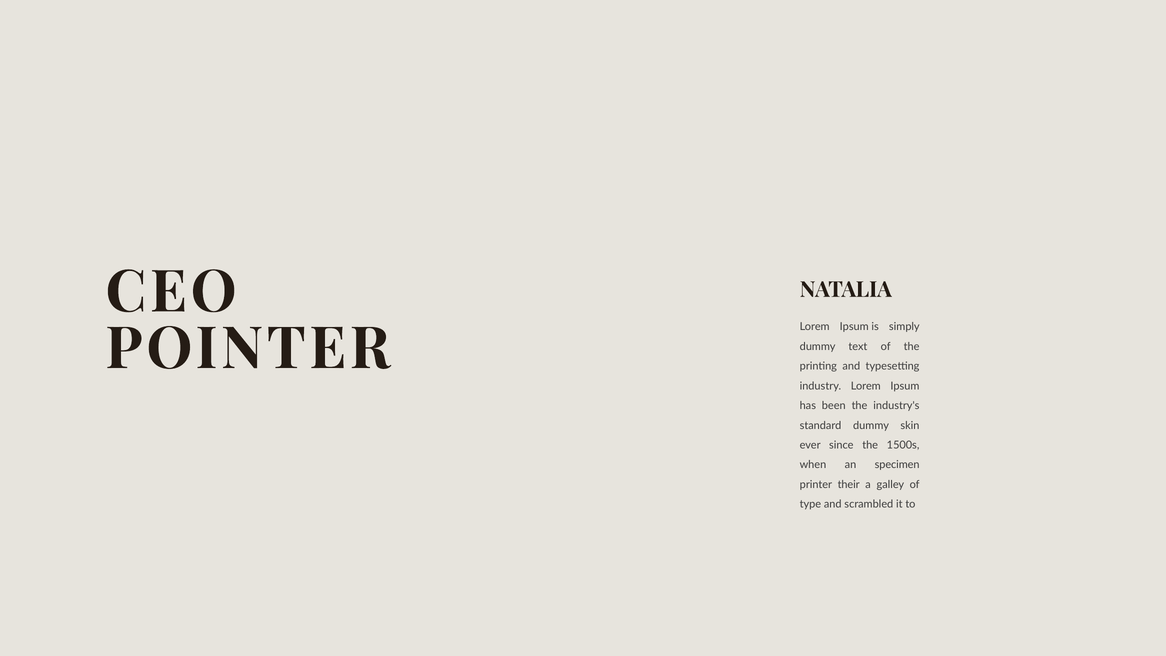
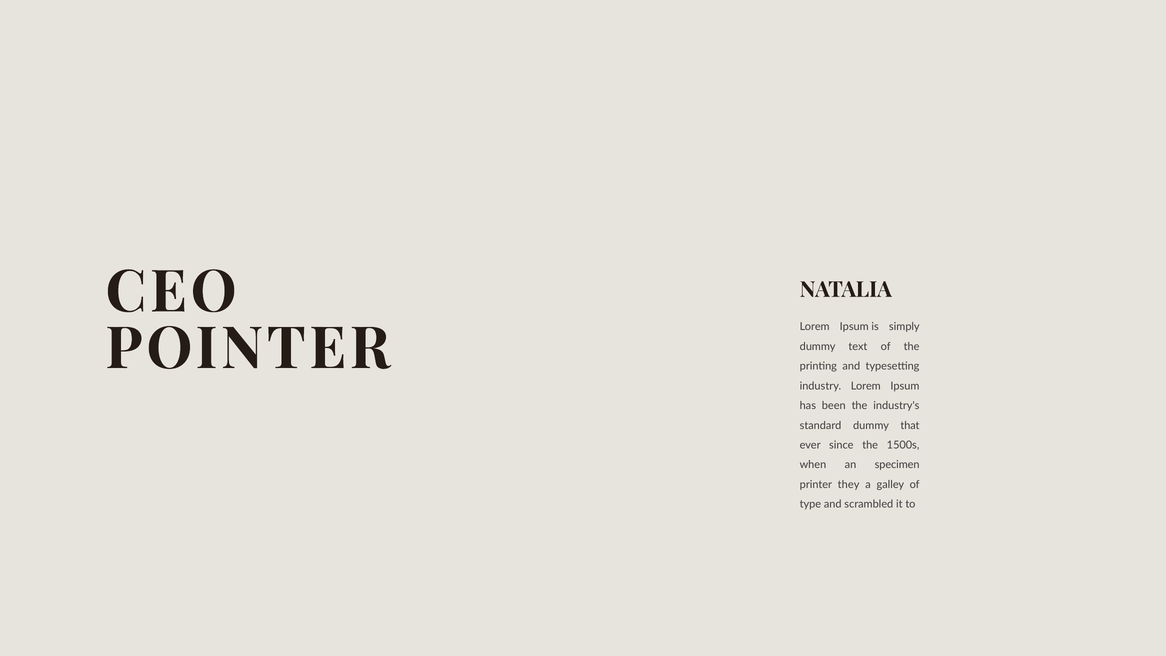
skin: skin -> that (910, 425)
their: their -> they (849, 485)
